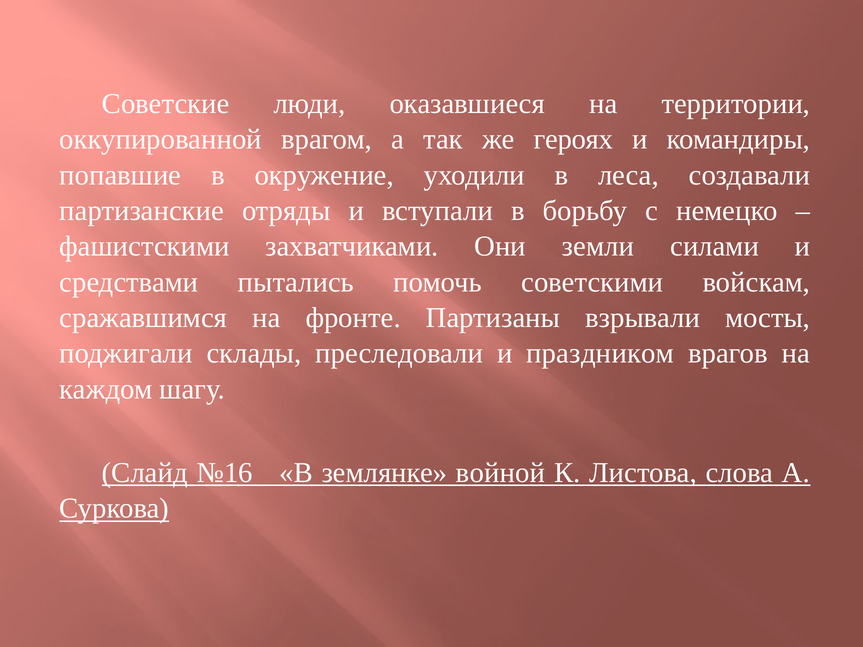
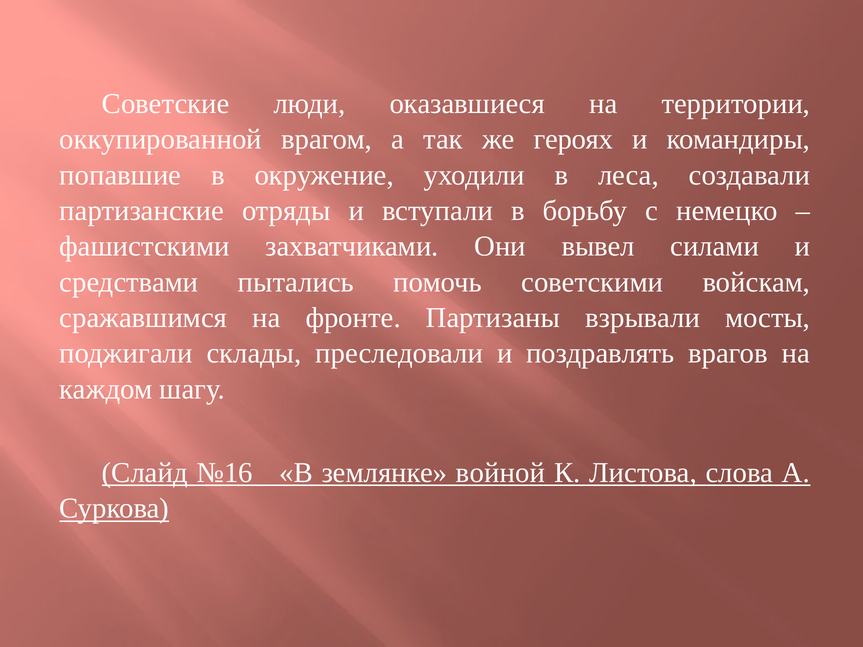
земли: земли -> вывел (598, 247)
праздником: праздником -> поздравлять (600, 354)
